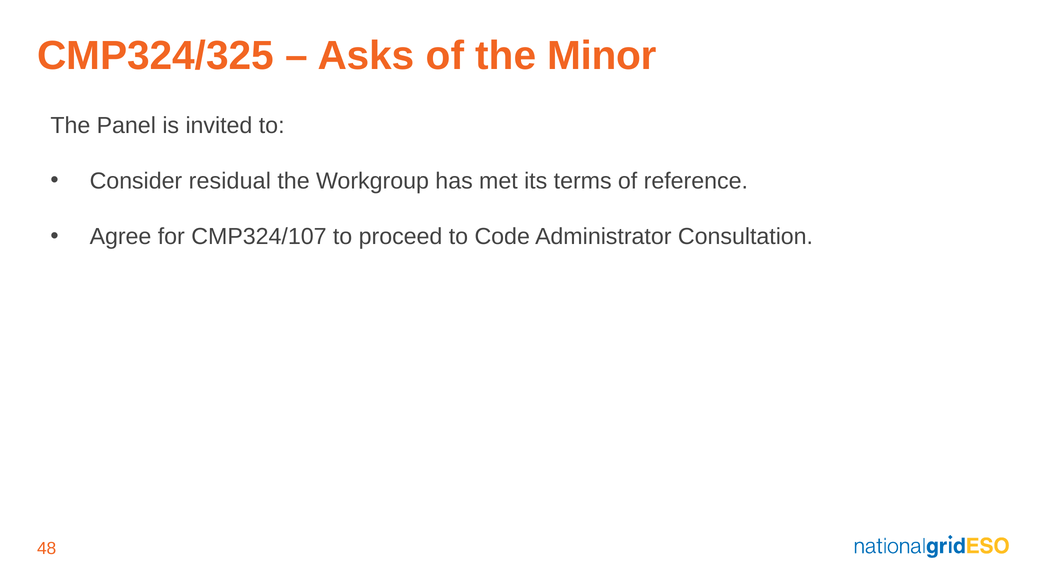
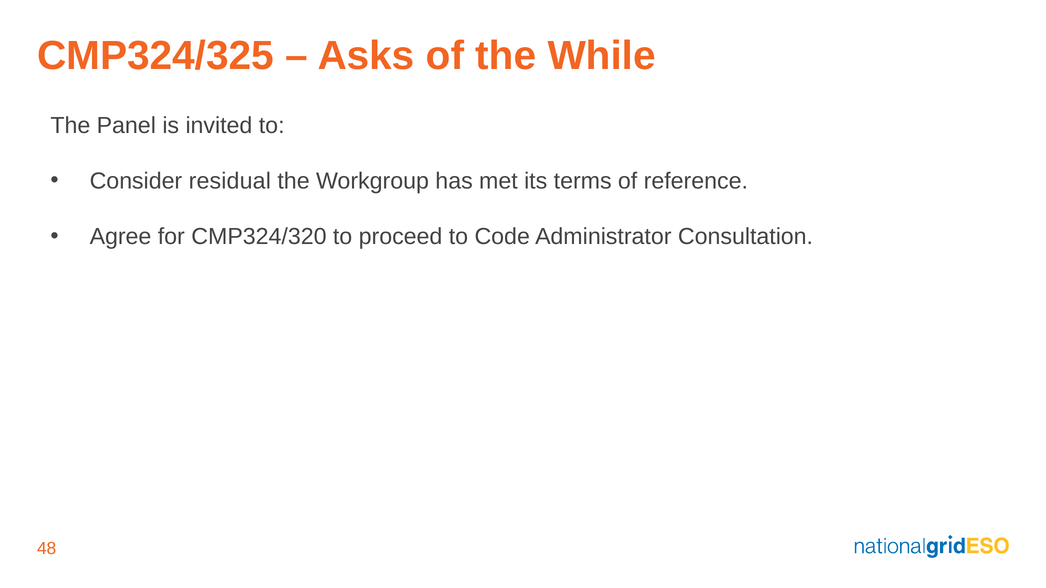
Minor: Minor -> While (602, 56)
CMP324/107: CMP324/107 -> CMP324/320 (259, 237)
